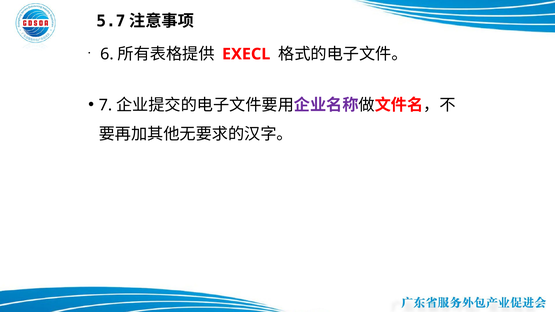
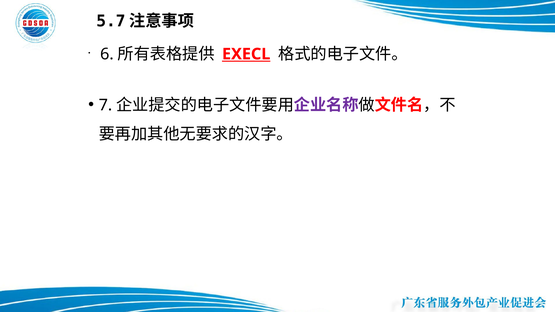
EXECL underline: none -> present (246, 54)
